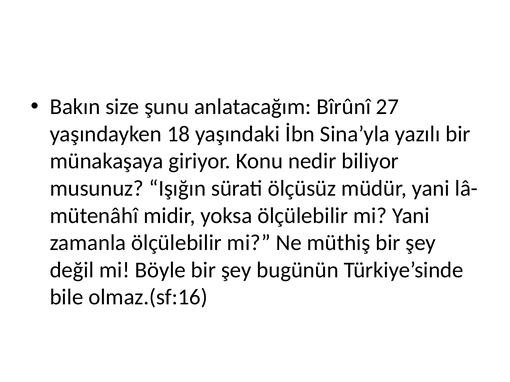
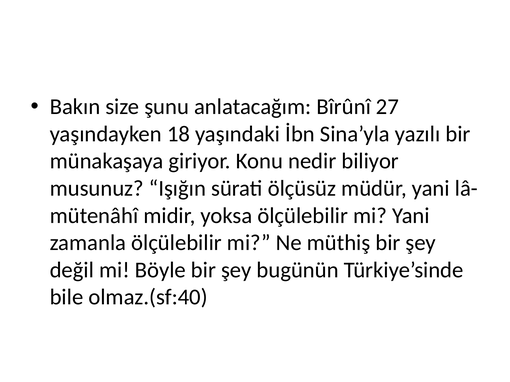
olmaz.(sf:16: olmaz.(sf:16 -> olmaz.(sf:40 (148, 297)
